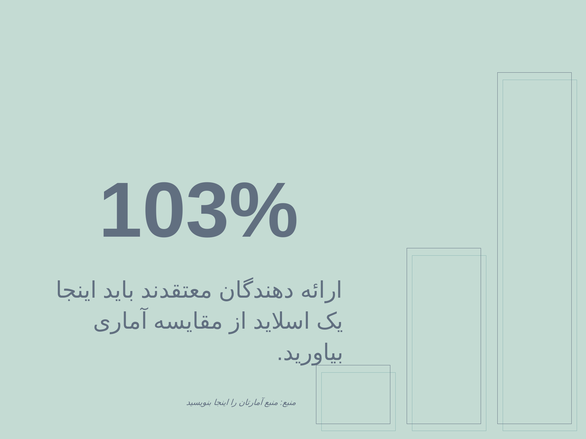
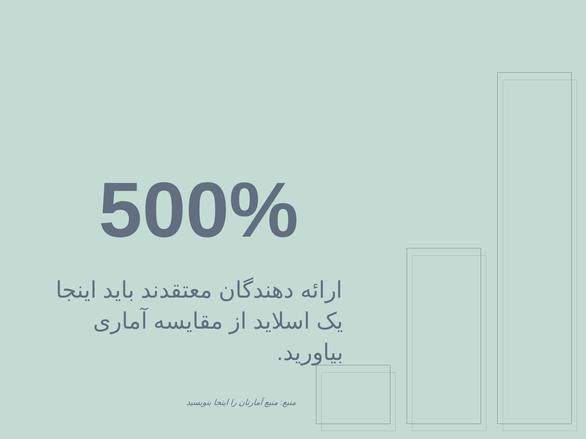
103%: 103% -> 500% (199, 211)
